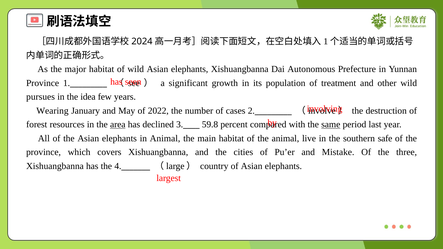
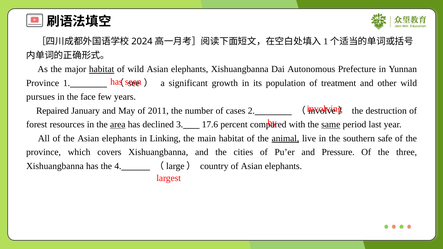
habitat underline: none -> present (102, 69)
idea: idea -> face (88, 97)
Wearing: Wearing -> Repaired (53, 111)
2022: 2022 -> 2011 (158, 111)
59.8: 59.8 -> 17.6 (210, 125)
in Animal: Animal -> Linking (165, 139)
animal underline: none -> present (285, 139)
Mistake: Mistake -> Pressure (338, 152)
